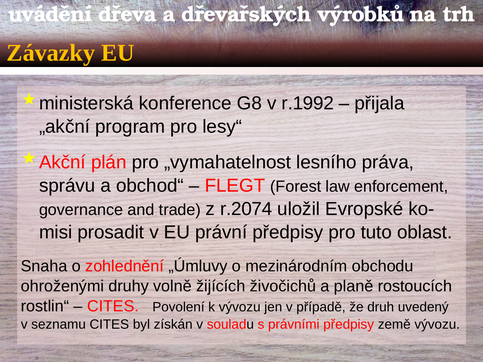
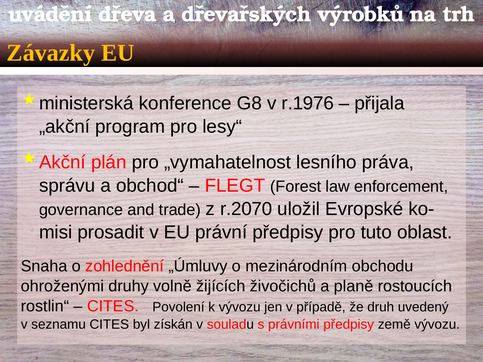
r.1992: r.1992 -> r.1976 (308, 103)
r.2074: r.2074 -> r.2070 (246, 209)
